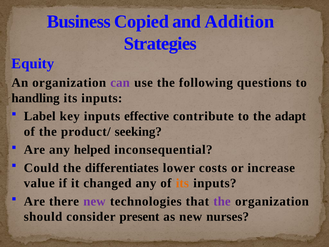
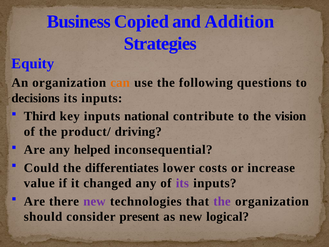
can colour: purple -> orange (120, 83)
handling: handling -> decisions (36, 98)
Label: Label -> Third (40, 116)
effective: effective -> national (147, 116)
adapt: adapt -> vision (291, 116)
seeking: seeking -> driving (138, 131)
its colour: orange -> purple (182, 183)
nurses: nurses -> logical (228, 216)
